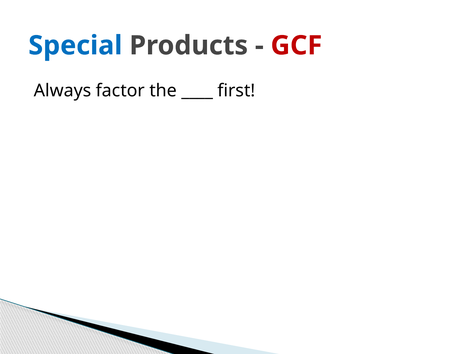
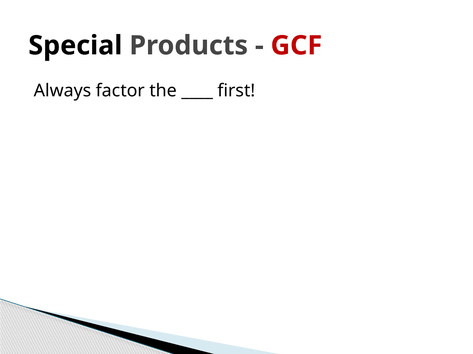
Special colour: blue -> black (75, 46)
